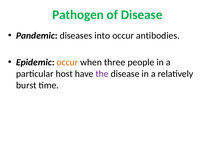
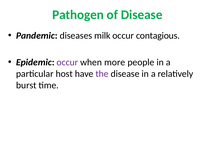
into: into -> milk (102, 36)
antibodies: antibodies -> contagious (158, 36)
occur colour: orange -> purple (67, 62)
three: three -> more (115, 62)
